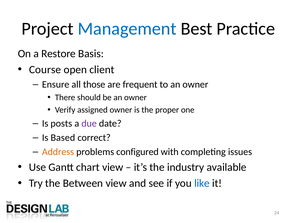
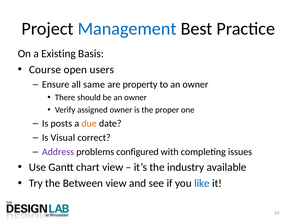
Restore: Restore -> Existing (59, 54)
client: client -> users (102, 70)
those: those -> same (94, 84)
frequent: frequent -> property (140, 84)
due colour: purple -> orange (89, 123)
Based: Based -> Visual (63, 138)
Address colour: orange -> purple (58, 152)
